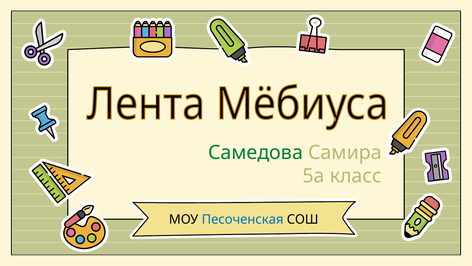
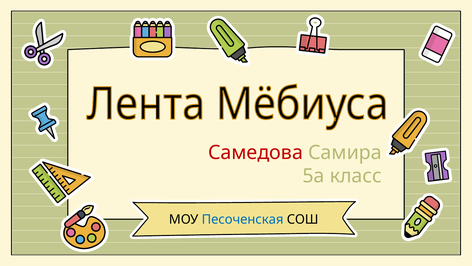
Самедова colour: green -> red (256, 152)
